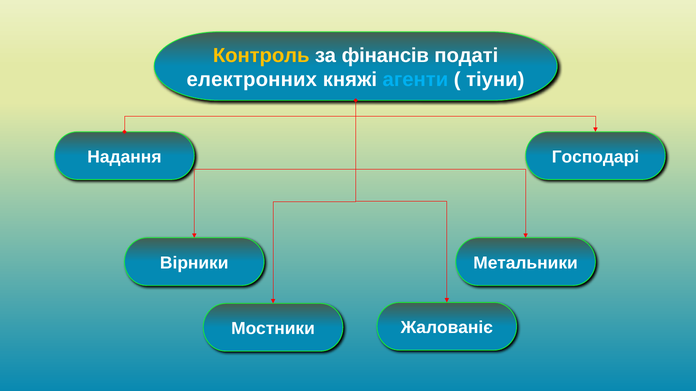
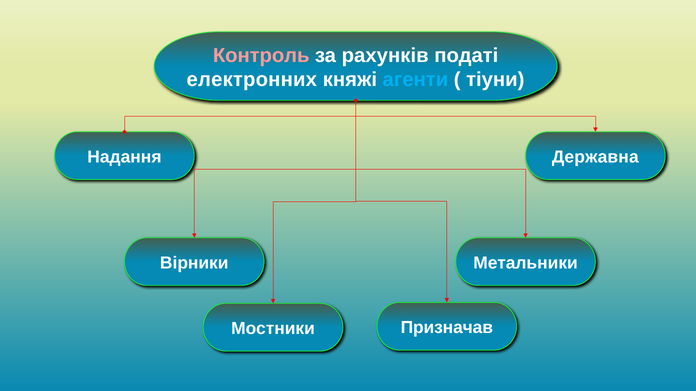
Контроль colour: yellow -> pink (261, 55)
фінансів: фінансів -> рахунків (385, 55)
Господарі: Господарі -> Державна (595, 157)
Жалованіє: Жалованіє -> Призначав (447, 328)
